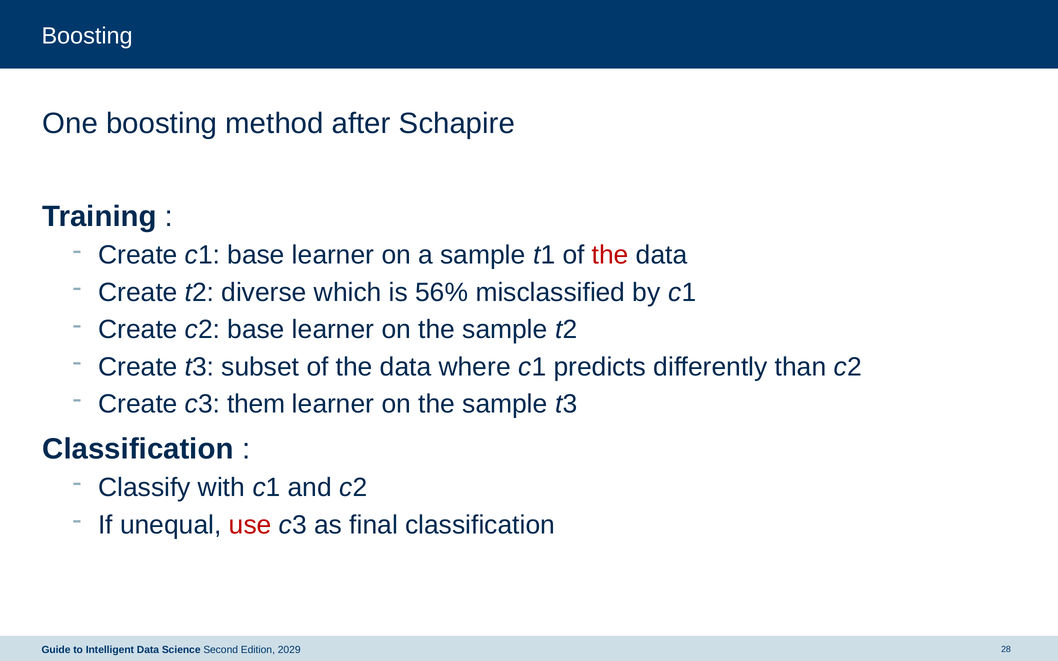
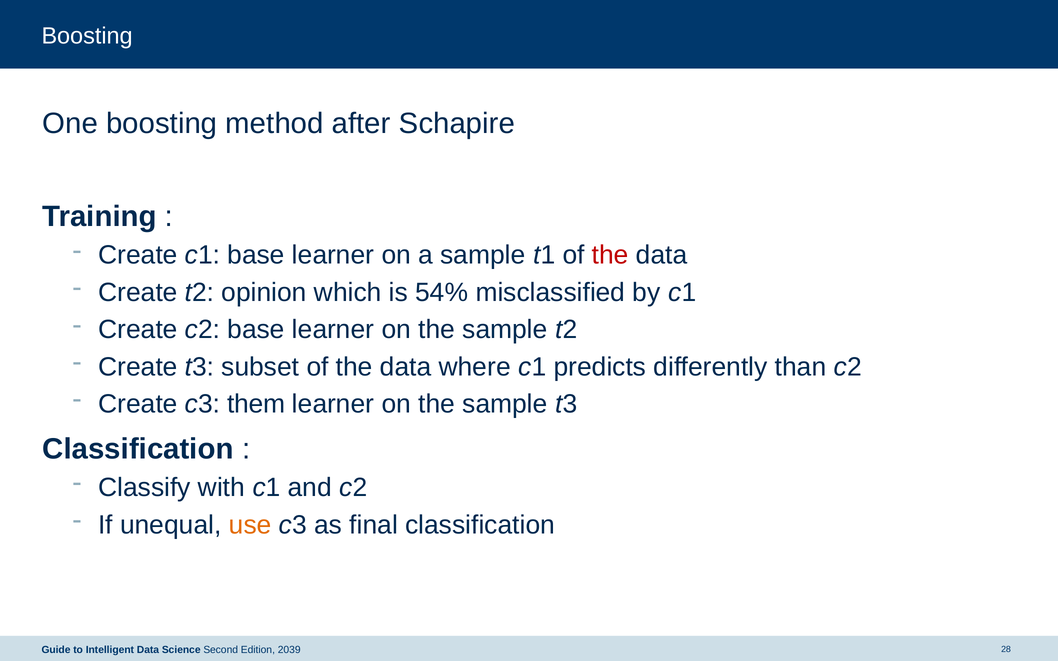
diverse: diverse -> opinion (264, 293)
56%: 56% -> 54% (442, 293)
use colour: red -> orange (250, 525)
2029: 2029 -> 2039 (289, 650)
